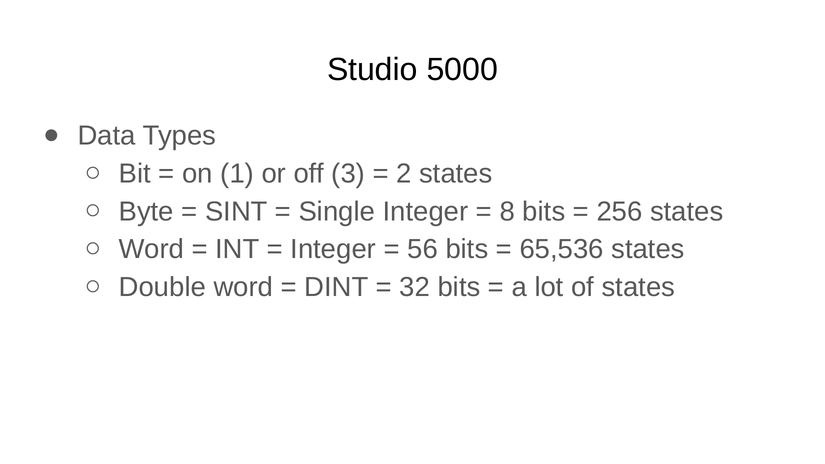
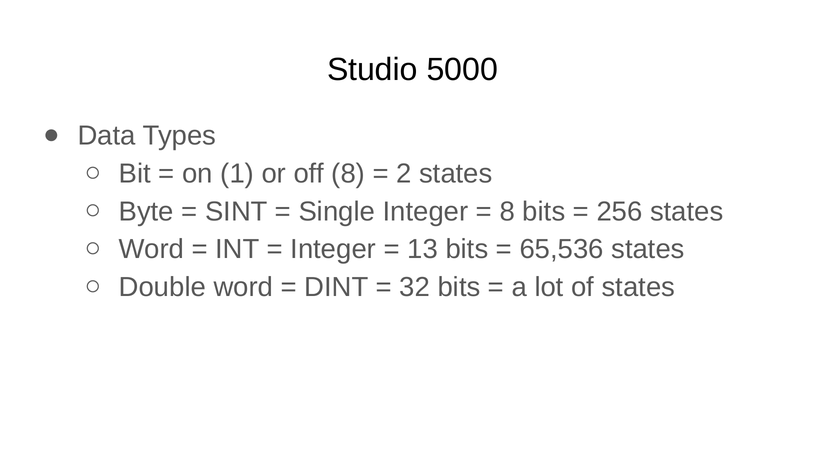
off 3: 3 -> 8 (348, 174)
56: 56 -> 13 (423, 249)
